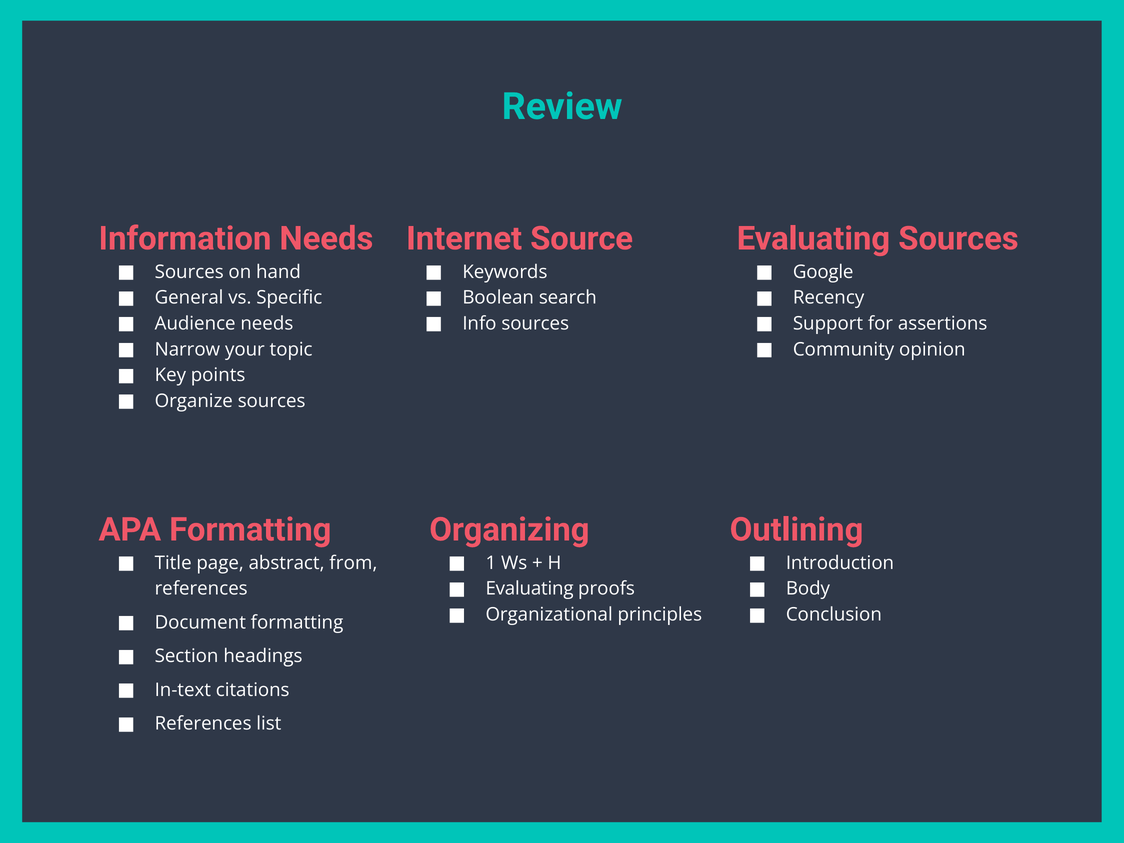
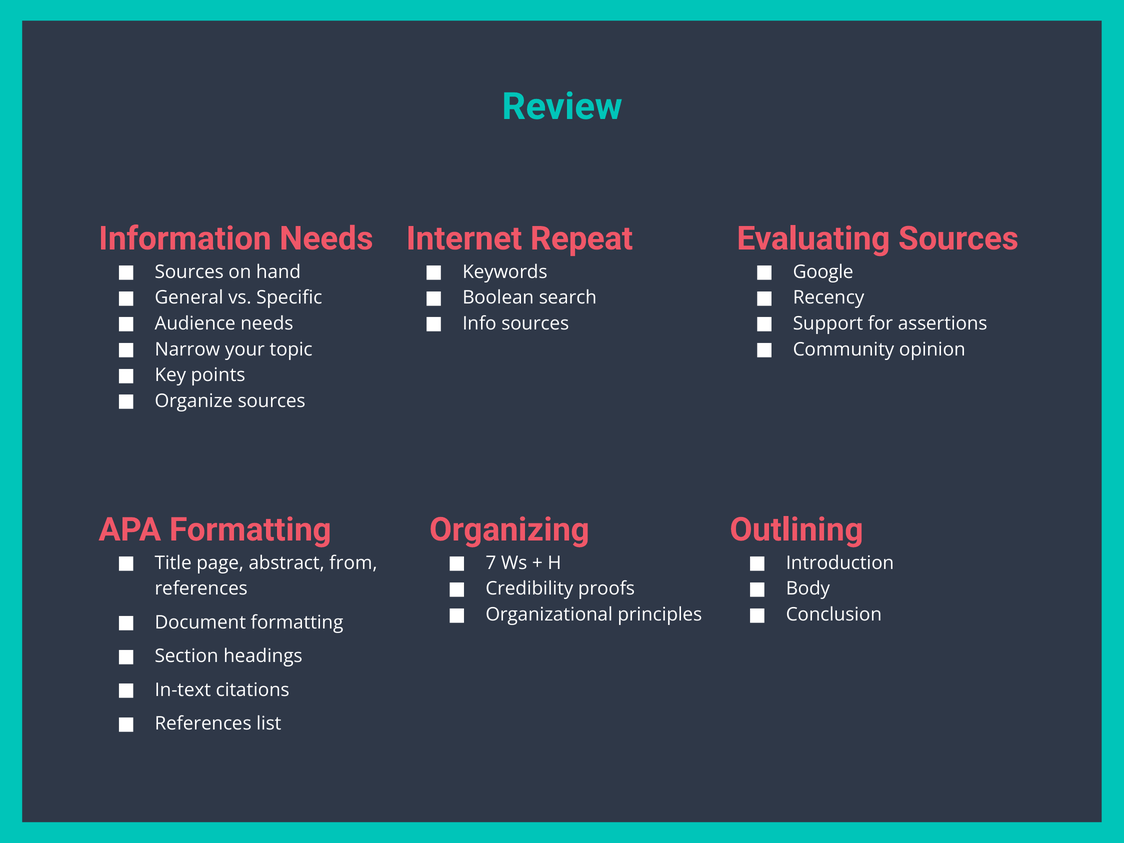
Source: Source -> Repeat (582, 239)
1: 1 -> 7 (491, 563)
Evaluating: Evaluating -> Credibility (529, 589)
